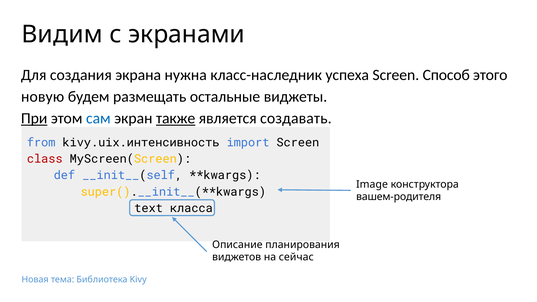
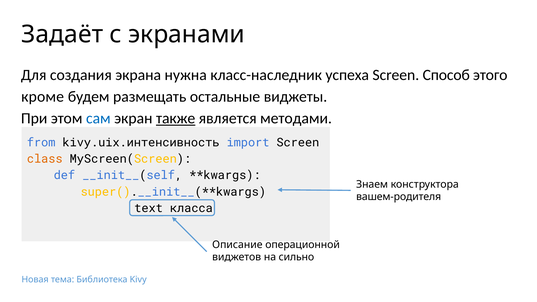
Видим: Видим -> Задаёт (62, 34)
новую: новую -> кроме (43, 97)
При underline: present -> none (34, 118)
создавать: создавать -> методами (296, 118)
class colour: red -> orange (45, 159)
Image: Image -> Знаем (372, 184)
планирования: планирования -> операционной (303, 245)
сейчас: сейчас -> сильно (296, 257)
